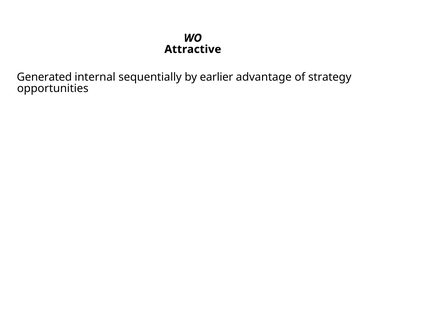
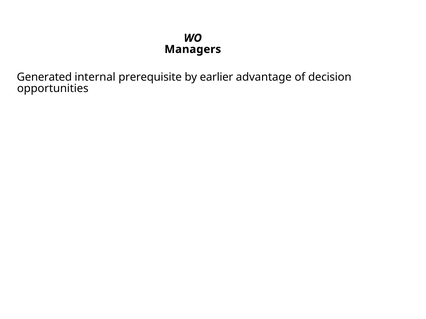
Attractive: Attractive -> Managers (193, 49)
sequentially: sequentially -> prerequisite (150, 77)
strategy: strategy -> decision (330, 77)
